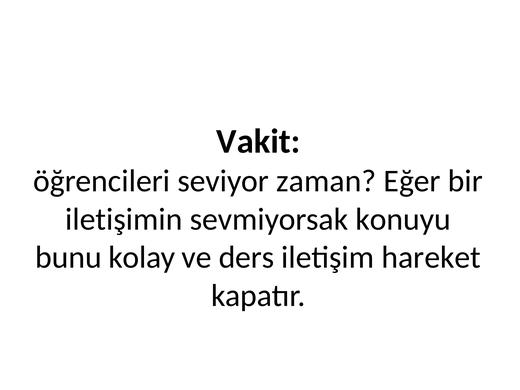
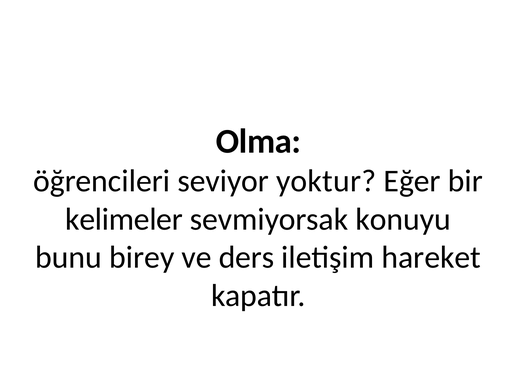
Vakit: Vakit -> Olma (258, 141)
zaman: zaman -> yoktur (326, 181)
iletişimin: iletişimin -> kelimeler (124, 219)
kolay: kolay -> birey (142, 257)
